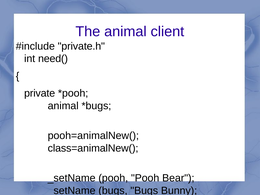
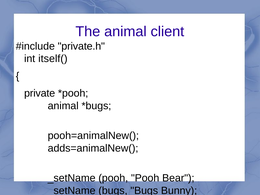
need(: need( -> itself( (53, 59)
class=animalNew(: class=animalNew( -> adds=animalNew( (93, 148)
